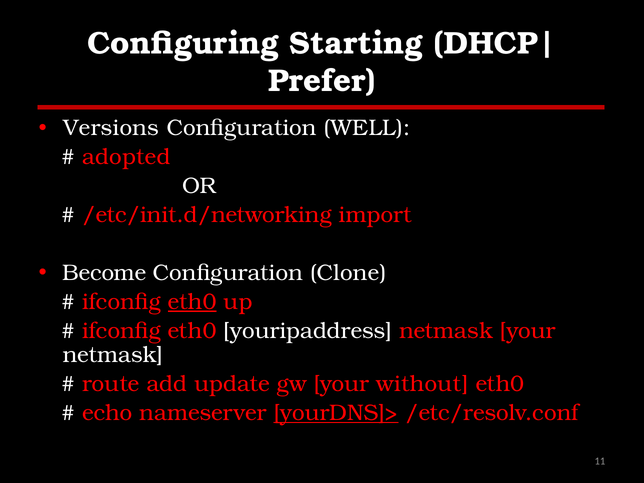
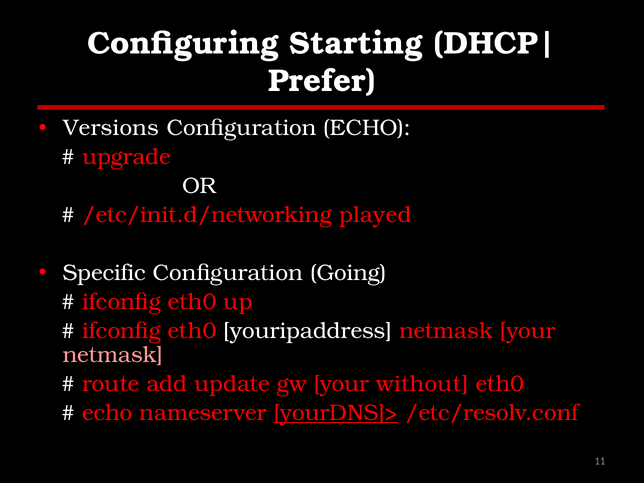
Configuration WELL: WELL -> ECHO (367, 128)
adopted: adopted -> upgrade (126, 157)
import: import -> played (375, 215)
Become: Become -> Specific (104, 273)
Clone: Clone -> Going (348, 273)
eth0 underline: present -> none (192, 302)
netmask colour: white -> pink (113, 355)
